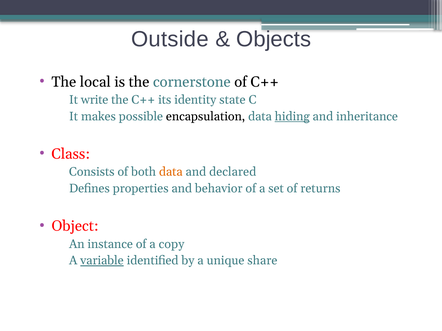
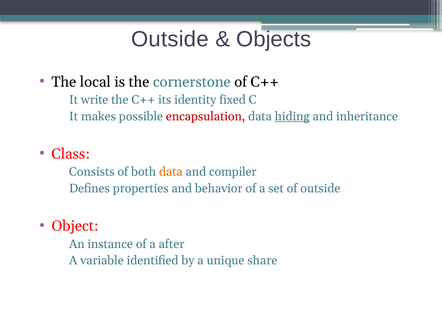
state: state -> fixed (233, 100)
encapsulation colour: black -> red (206, 117)
declared: declared -> compiler (233, 172)
of returns: returns -> outside (320, 189)
copy: copy -> after (172, 244)
variable underline: present -> none (102, 261)
